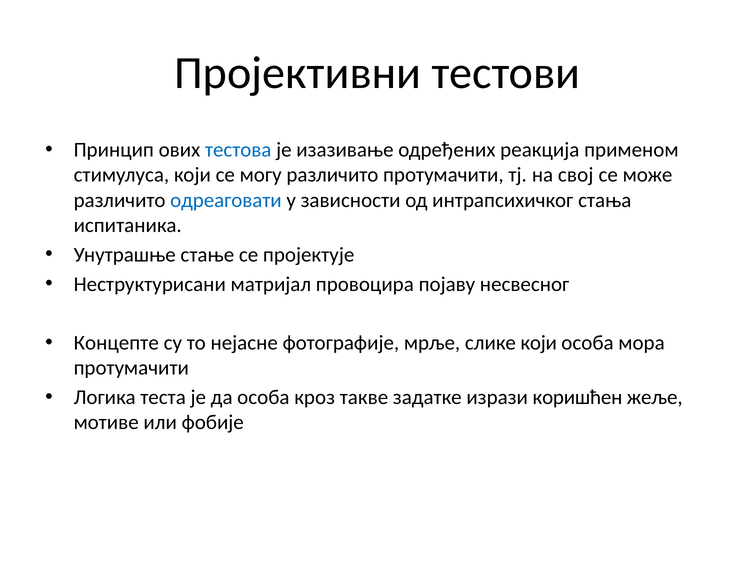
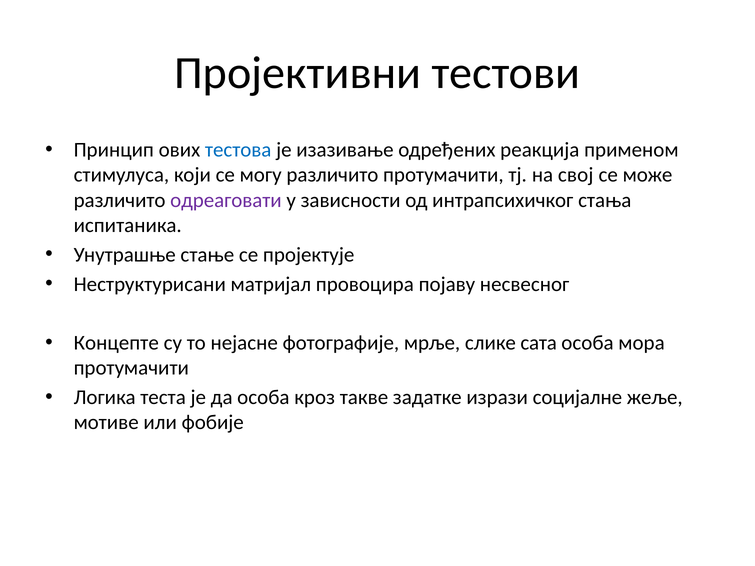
одреаговати colour: blue -> purple (226, 200)
слике који: који -> сата (539, 343)
коришћен: коришћен -> социјалне (577, 398)
